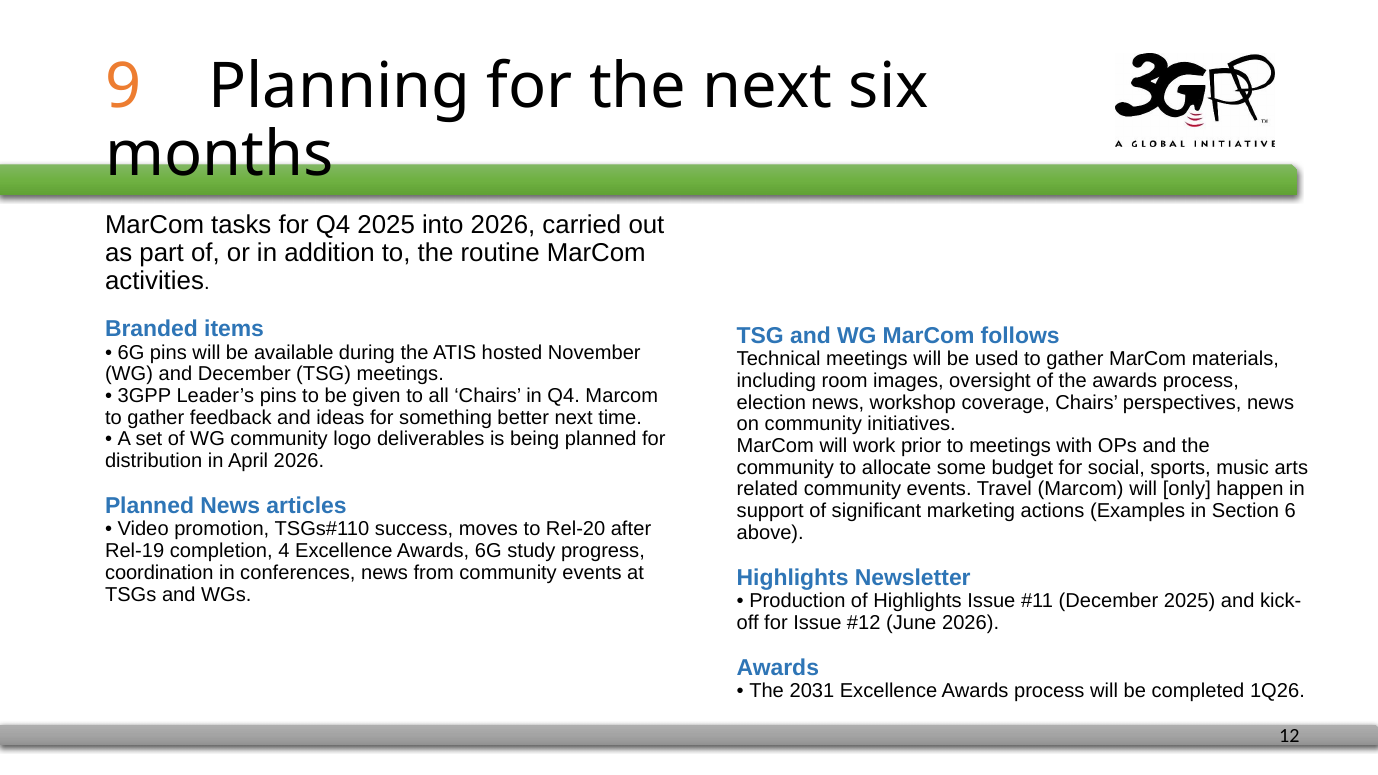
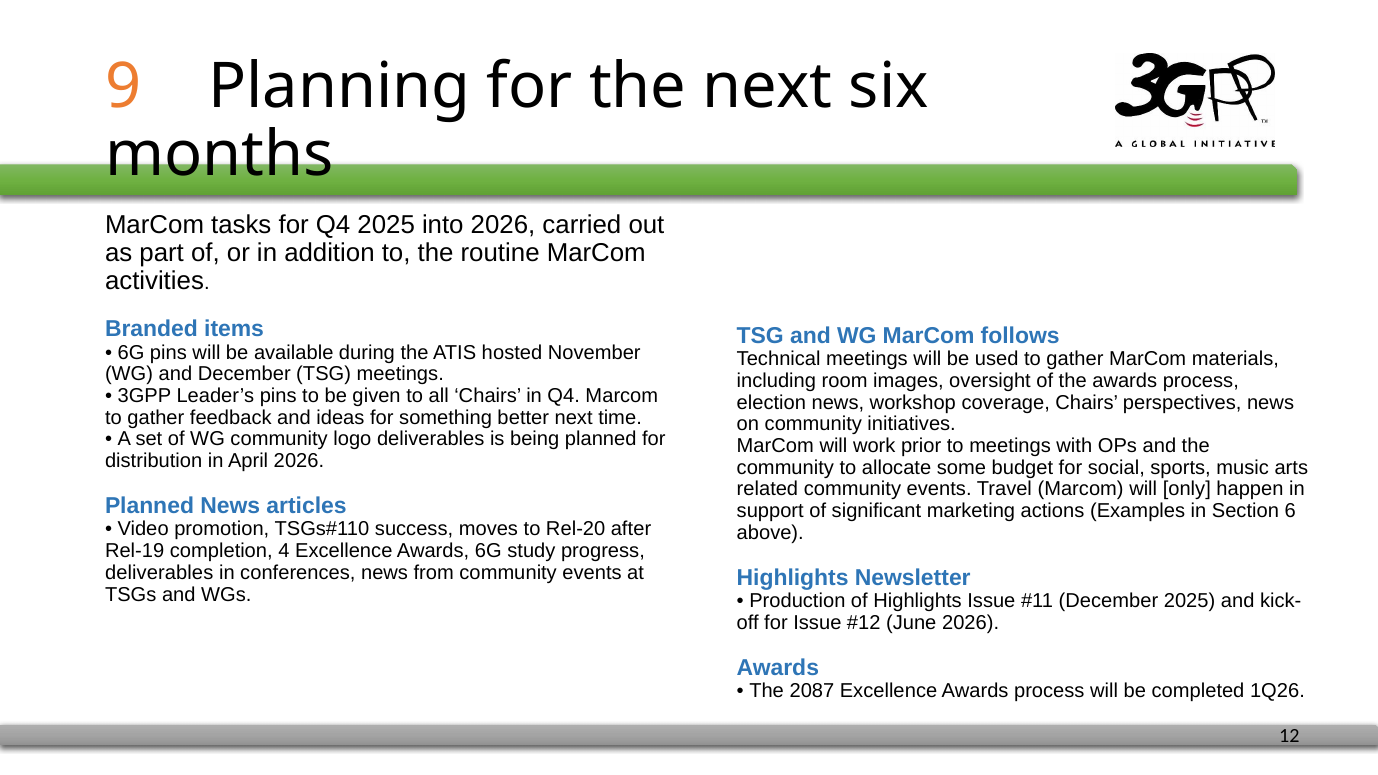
coordination: coordination -> deliverables (159, 573)
2031: 2031 -> 2087 (812, 691)
